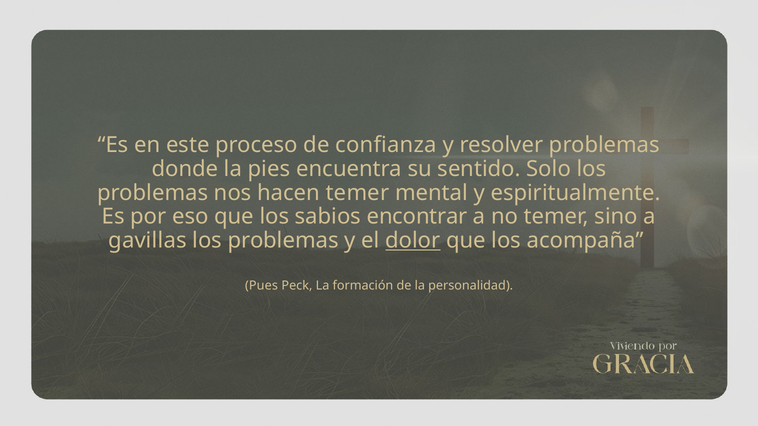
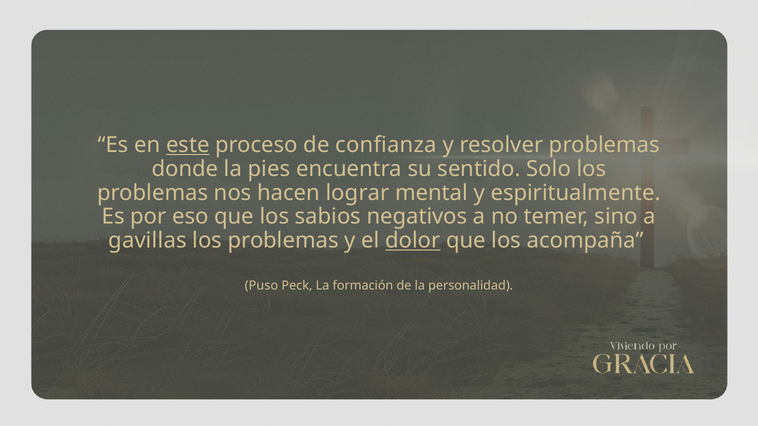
este underline: none -> present (188, 145)
hacen temer: temer -> lograr (358, 193)
encontrar: encontrar -> negativos (417, 217)
Pues: Pues -> Puso (262, 286)
